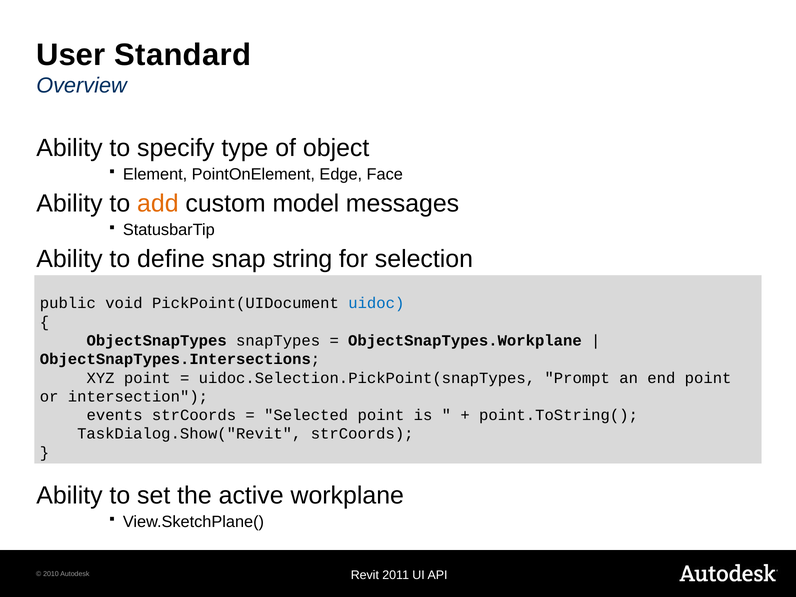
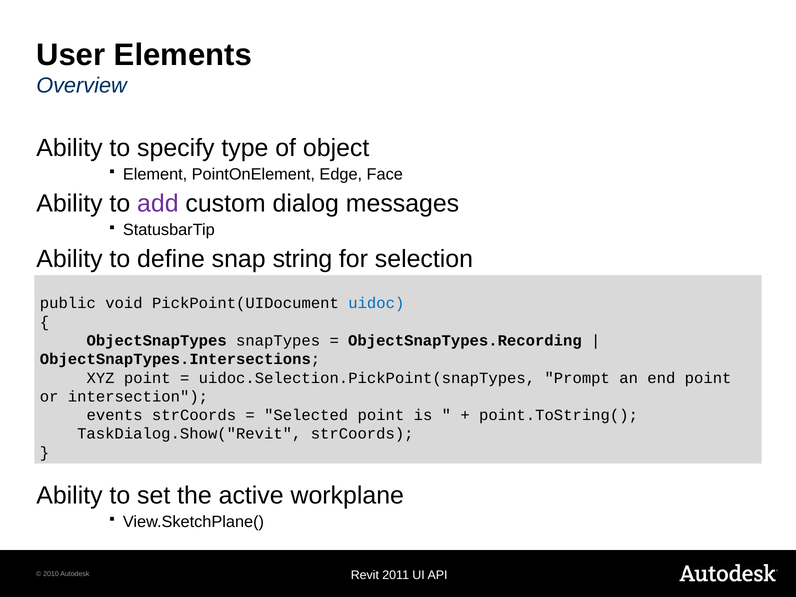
Standard: Standard -> Elements (183, 55)
add colour: orange -> purple (158, 204)
model: model -> dialog (306, 204)
ObjectSnapTypes.Workplane: ObjectSnapTypes.Workplane -> ObjectSnapTypes.Recording (465, 341)
